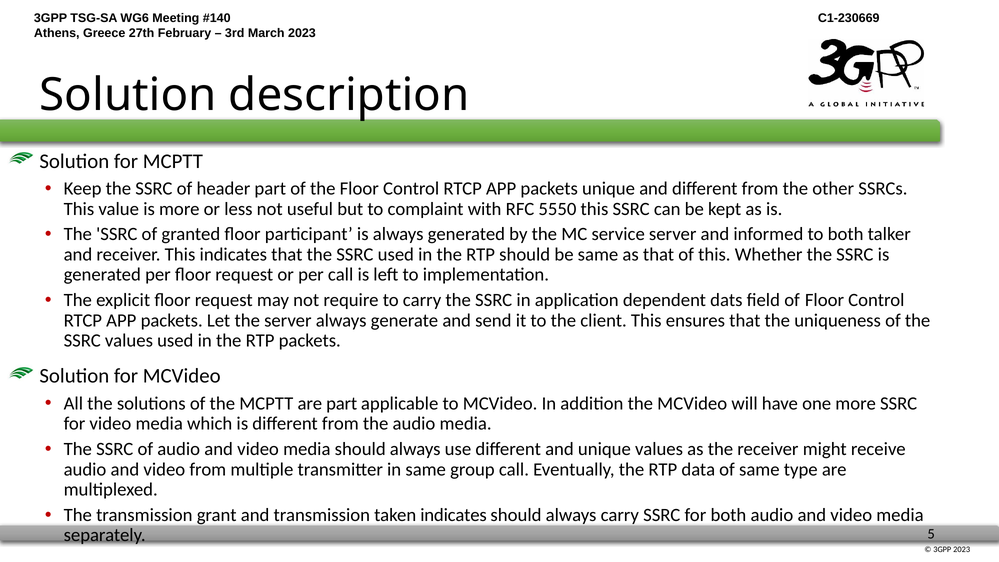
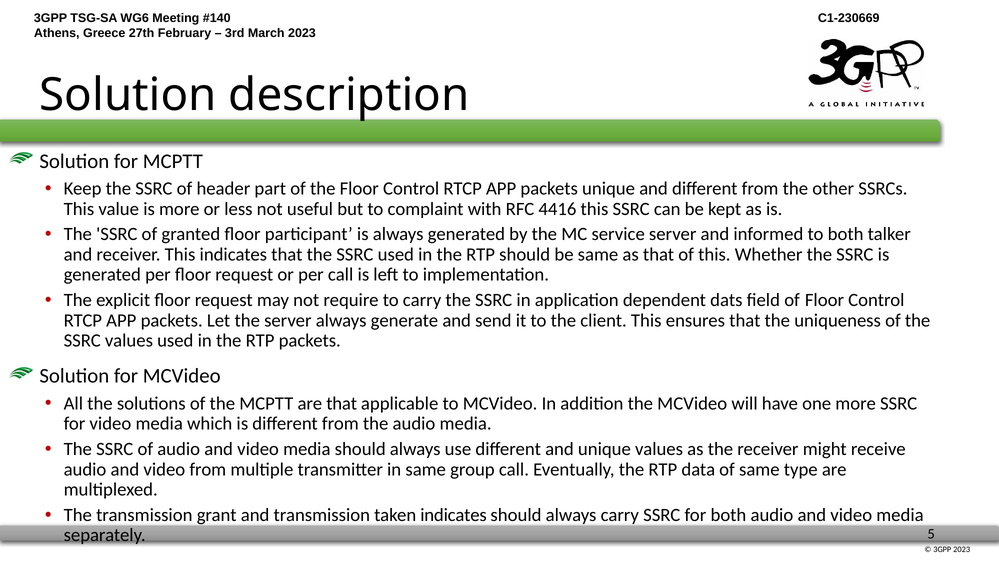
5550: 5550 -> 4416 (557, 209)
are part: part -> that (342, 403)
